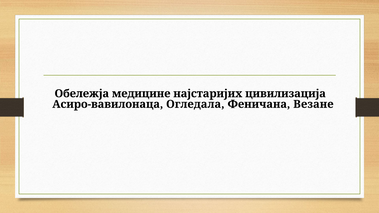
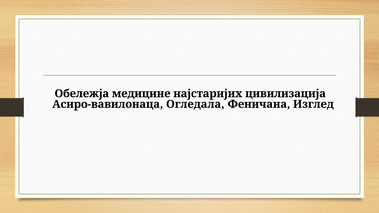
Везане: Везане -> Изглед (313, 104)
